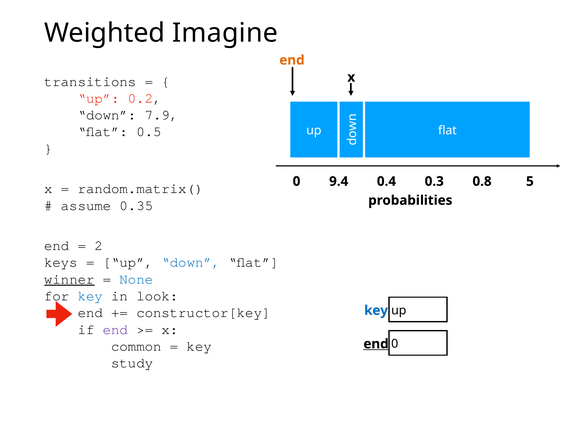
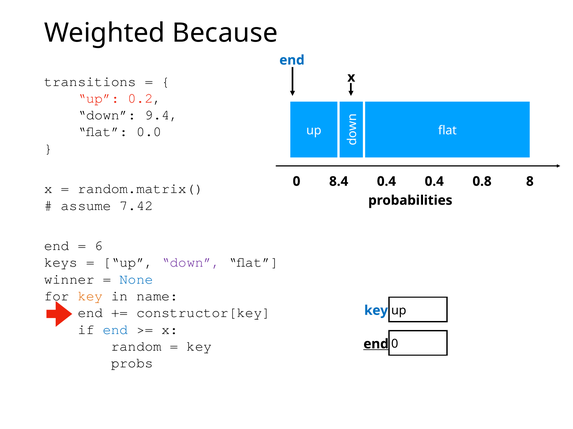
Imagine: Imagine -> Because (225, 33)
end colour: orange -> blue (292, 60)
7.9: 7.9 -> 9.4 (161, 115)
0.5: 0.5 -> 0.0 (149, 132)
9.4: 9.4 -> 8.4 (339, 182)
0.4 0.3: 0.3 -> 0.4 (434, 182)
5: 5 -> 8 (530, 182)
0.35: 0.35 -> 7.42 (136, 206)
2: 2 -> 6 (99, 246)
down colour: blue -> purple (191, 263)
winner underline: present -> none (69, 280)
key colour: blue -> orange (90, 296)
look: look -> name (157, 296)
end colour: purple -> blue (115, 330)
common: common -> random (136, 347)
study: study -> probs (132, 364)
